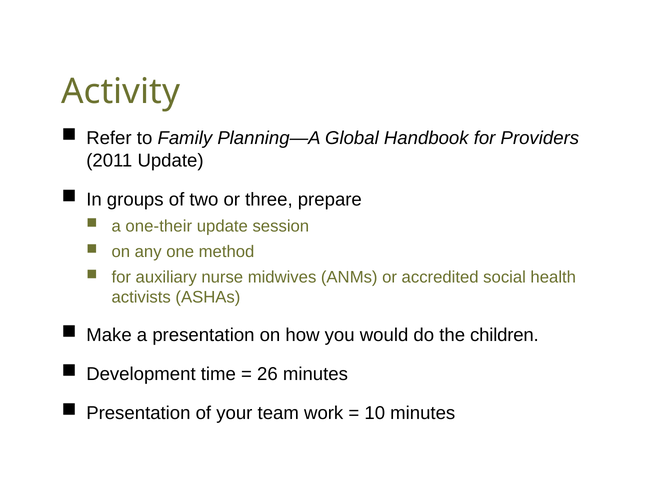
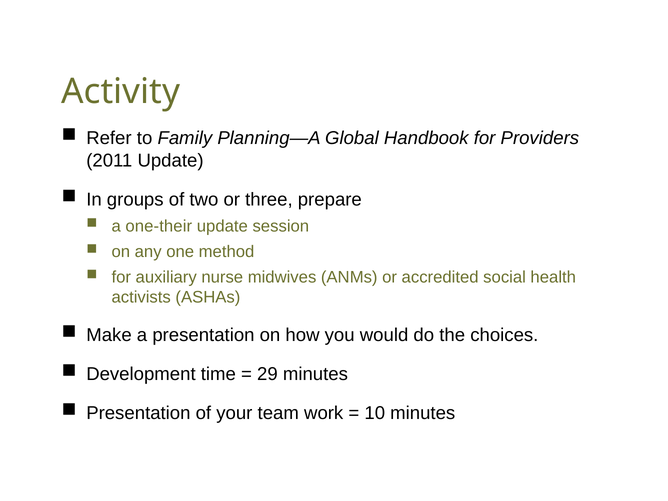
children: children -> choices (504, 335)
26: 26 -> 29 (267, 374)
